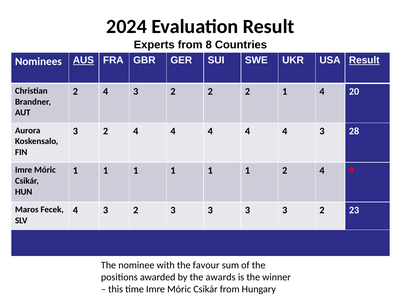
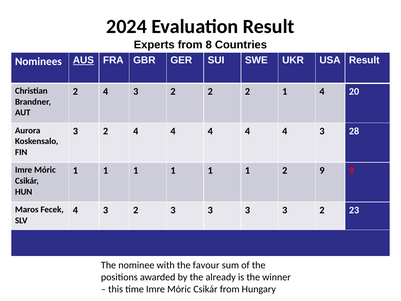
Result underline: present -> none (364, 60)
1 2 4: 4 -> 9 (322, 170)
awards: awards -> already (221, 277)
